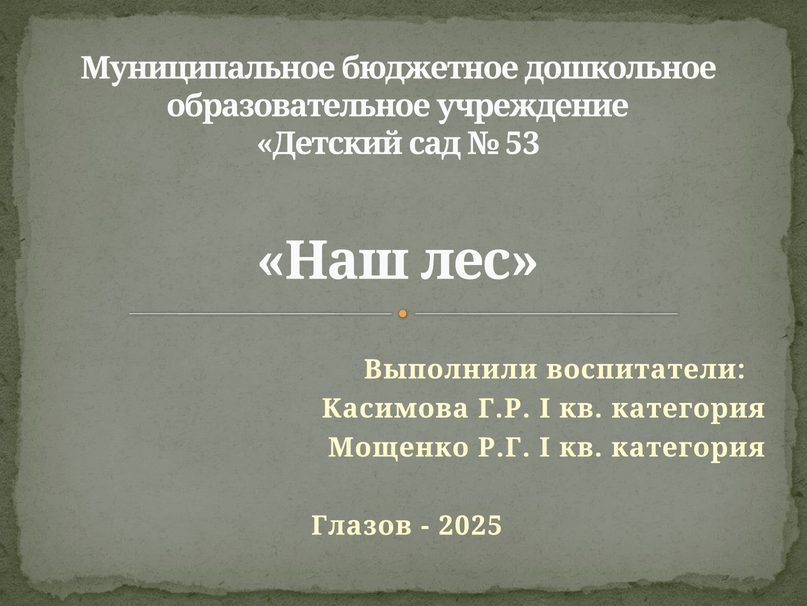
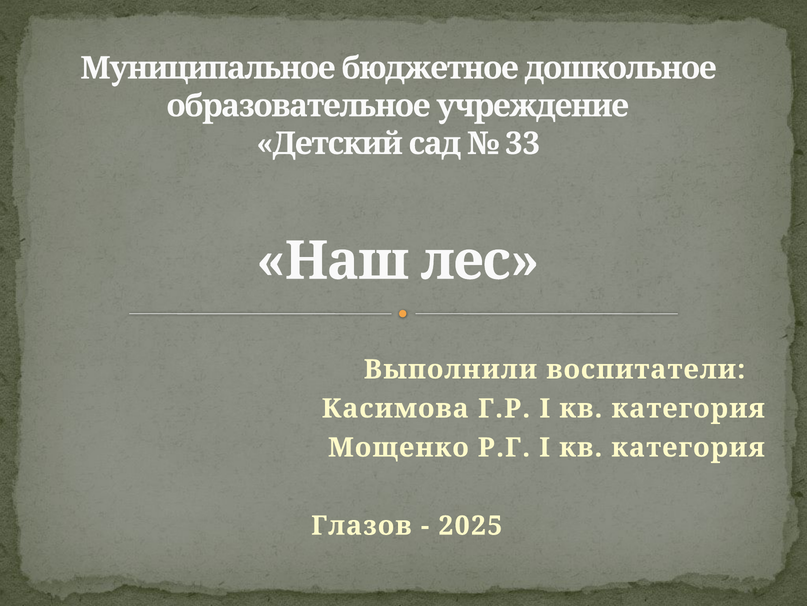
53: 53 -> 33 (522, 143)
